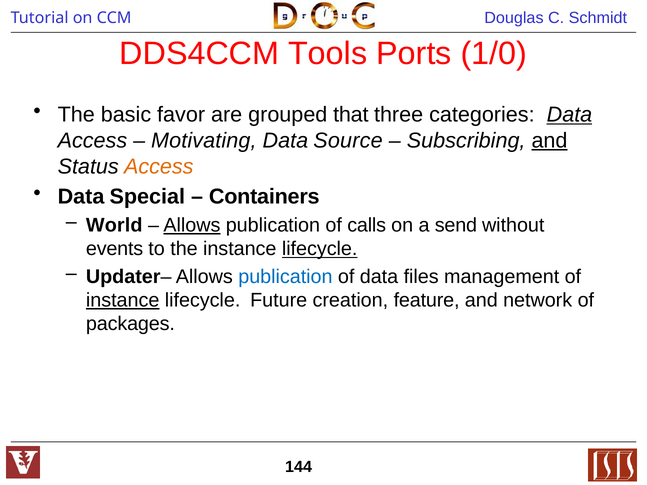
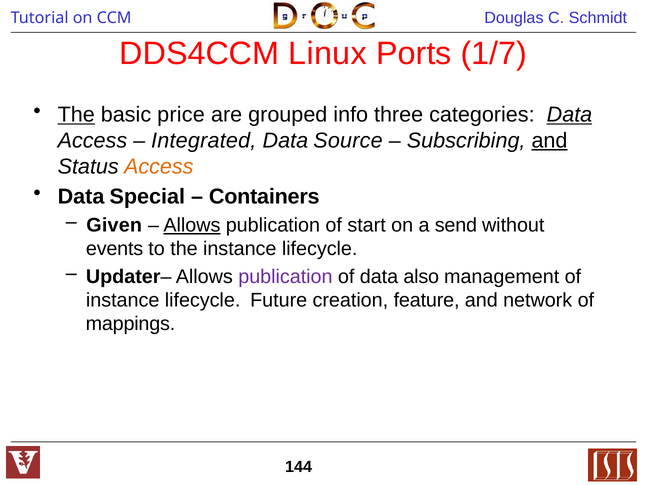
Tools: Tools -> Linux (328, 53)
1/0: 1/0 -> 1/7 (494, 53)
The underline: none -> present (76, 115)
favor: favor -> price (181, 115)
that: that -> info (351, 115)
Motivating: Motivating -> Integrated (204, 141)
World: World -> Given (114, 225)
calls: calls -> start (367, 225)
lifecycle underline: present -> none (320, 249)
publication colour: blue -> purple (285, 277)
files: files -> also (421, 277)
instance underline: present -> none (123, 300)
packages: packages -> mappings (130, 324)
